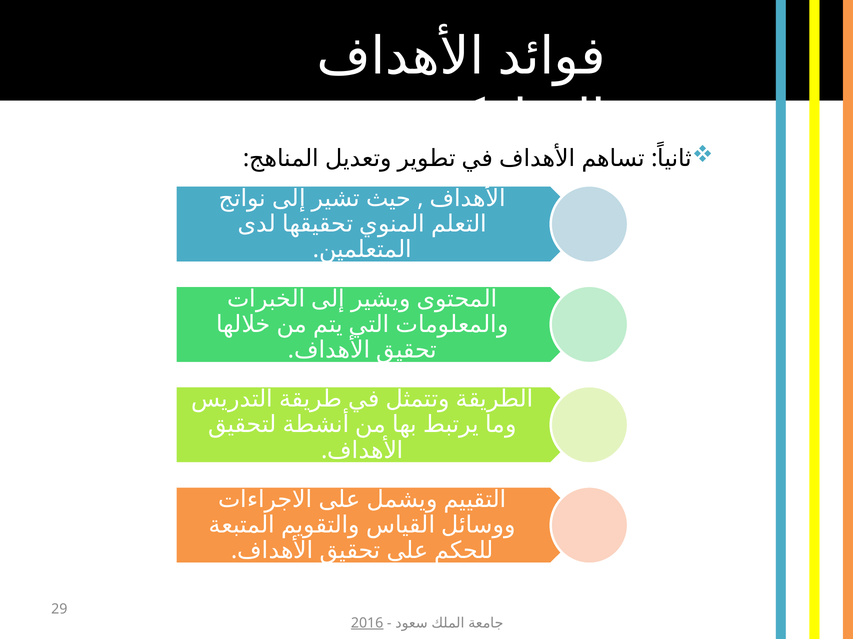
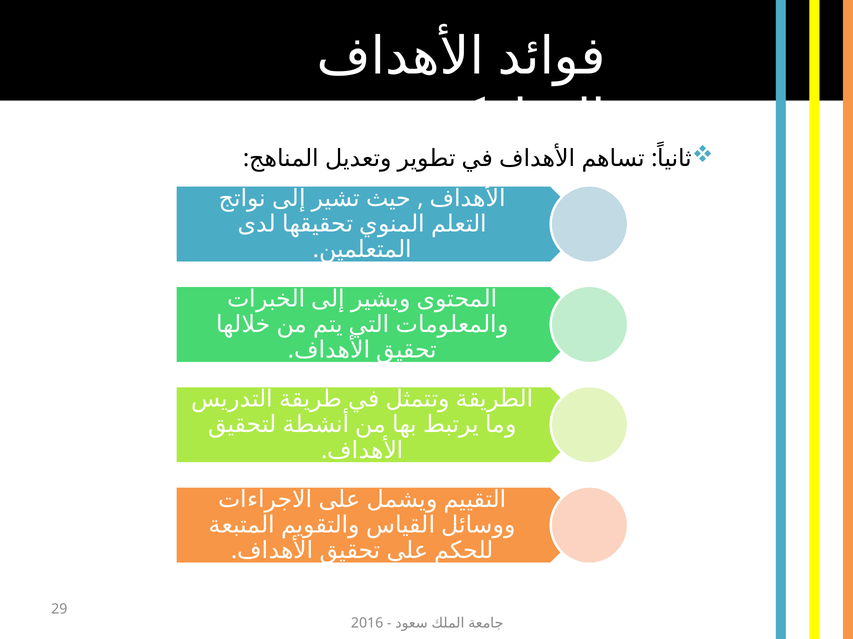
2016 underline: present -> none (367, 624)
